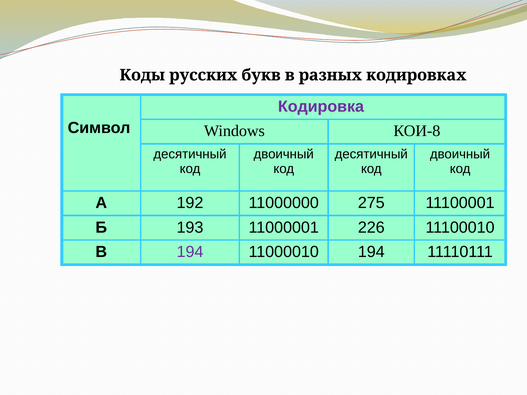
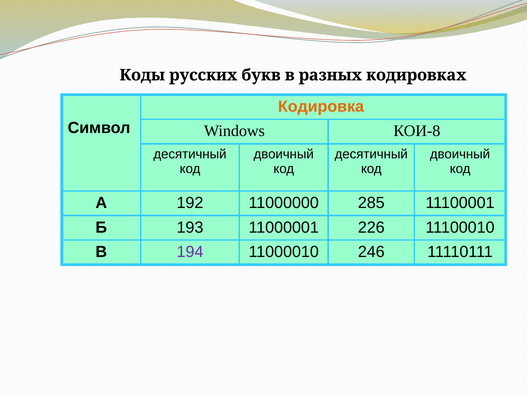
Кодировка colour: purple -> orange (321, 107)
275: 275 -> 285 (371, 203)
11000010 194: 194 -> 246 (371, 252)
